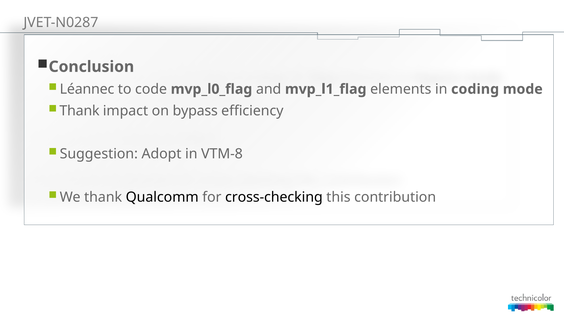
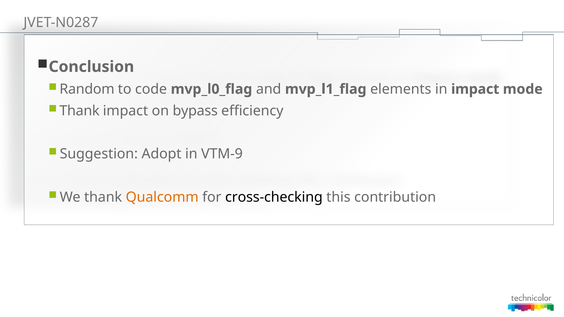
Léannec: Léannec -> Random (87, 89)
in coding: coding -> impact (475, 89)
VTM-8: VTM-8 -> VTM-9 (222, 154)
Qualcomm colour: black -> orange (162, 197)
